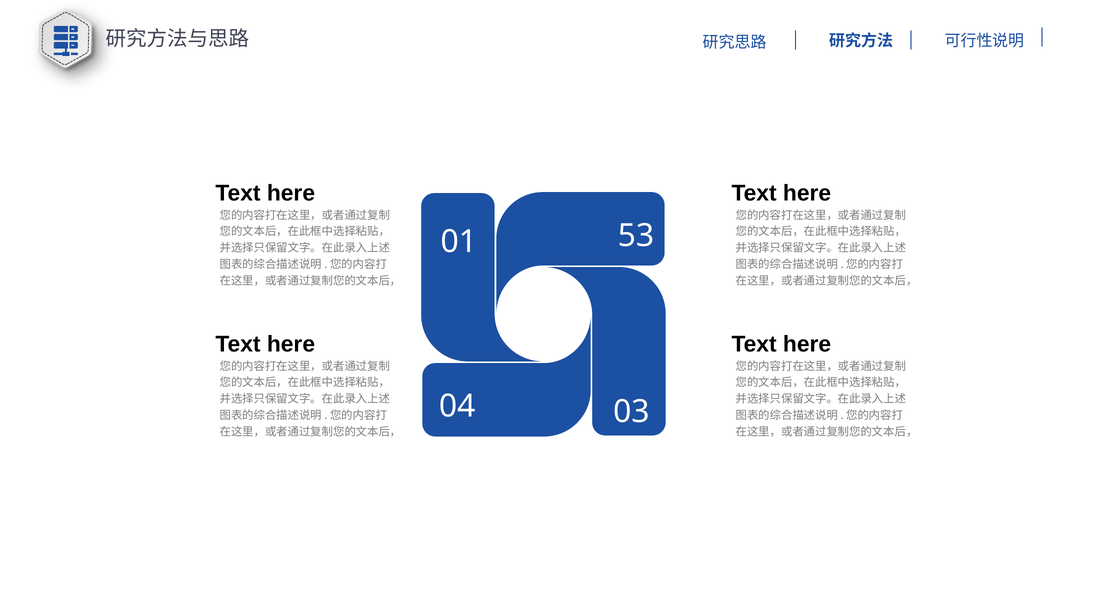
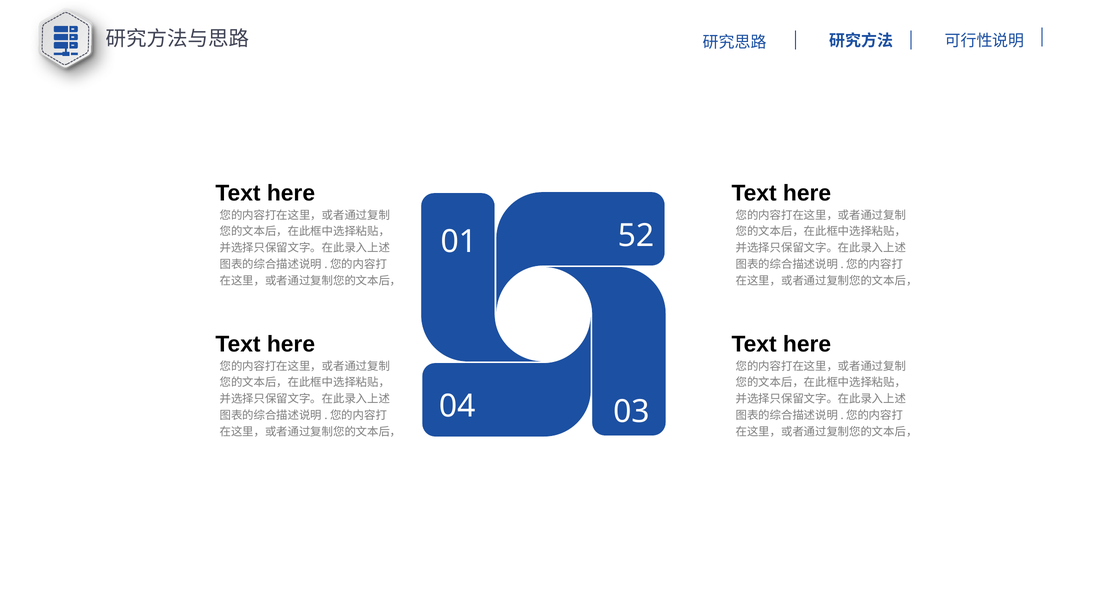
53: 53 -> 52 (636, 236)
